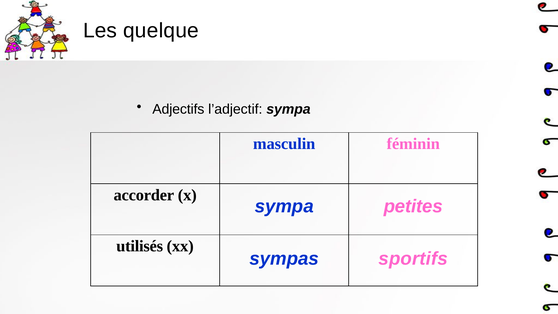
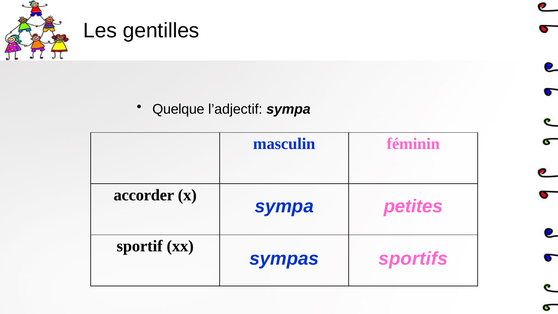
quelque: quelque -> gentilles (161, 31)
Adjectifs: Adjectifs -> Quelque (178, 109)
utilisés: utilisés -> sportif (140, 246)
